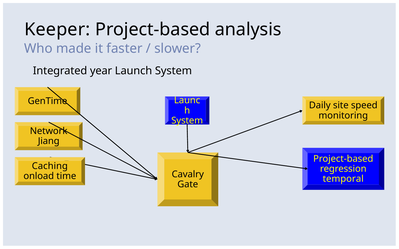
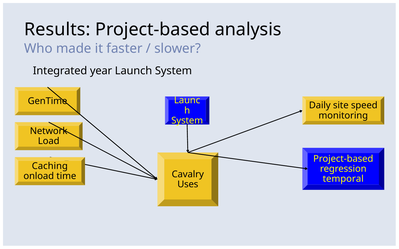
Keeper: Keeper -> Results (57, 29)
Jiang: Jiang -> Load (49, 141)
Gate: Gate -> Uses (188, 185)
